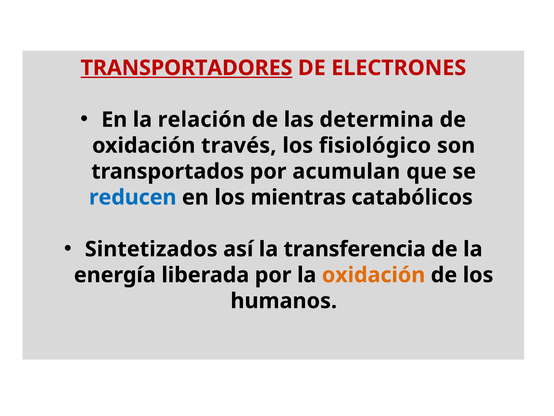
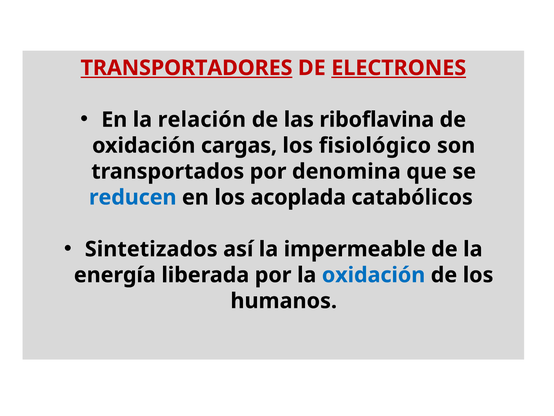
ELECTRONES underline: none -> present (399, 68)
determina: determina -> riboflavina (377, 120)
través: través -> cargas (239, 145)
acumulan: acumulan -> denomina (346, 171)
mientras: mientras -> acoplada (298, 197)
transferencia: transferencia -> impermeable (355, 249)
oxidación colour: orange -> blue (374, 275)
